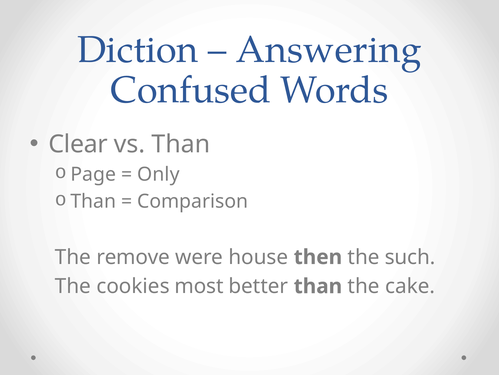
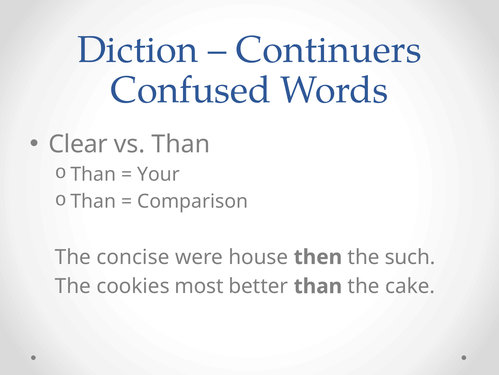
Answering: Answering -> Continuers (329, 50)
Page: Page -> Than (93, 174)
Only: Only -> Your (159, 174)
remove: remove -> concise (133, 257)
